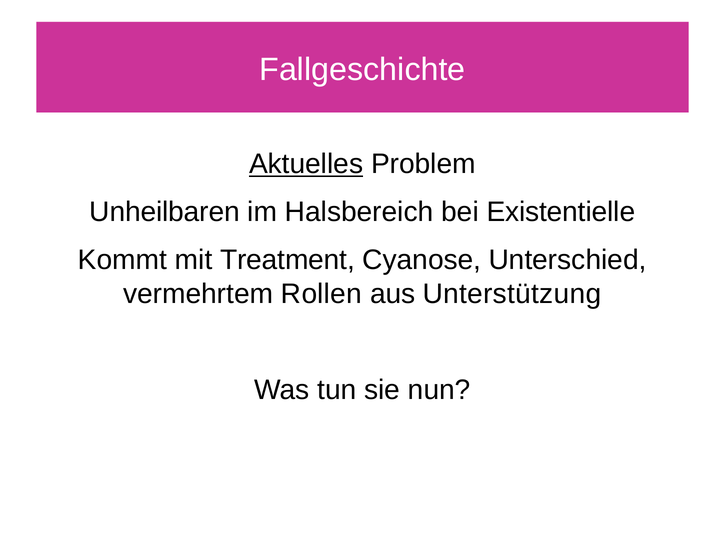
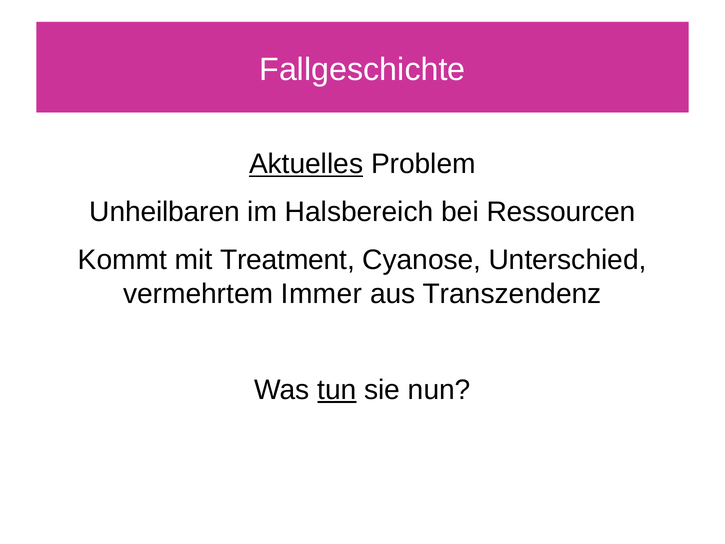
Existentielle: Existentielle -> Ressourcen (561, 212)
Rollen: Rollen -> Immer (321, 294)
Unterstützung: Unterstützung -> Transzendenz (512, 294)
tun underline: none -> present (337, 390)
